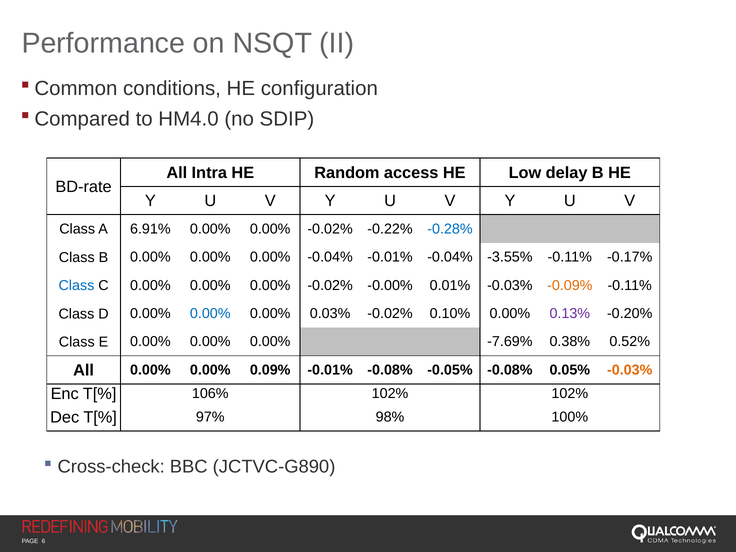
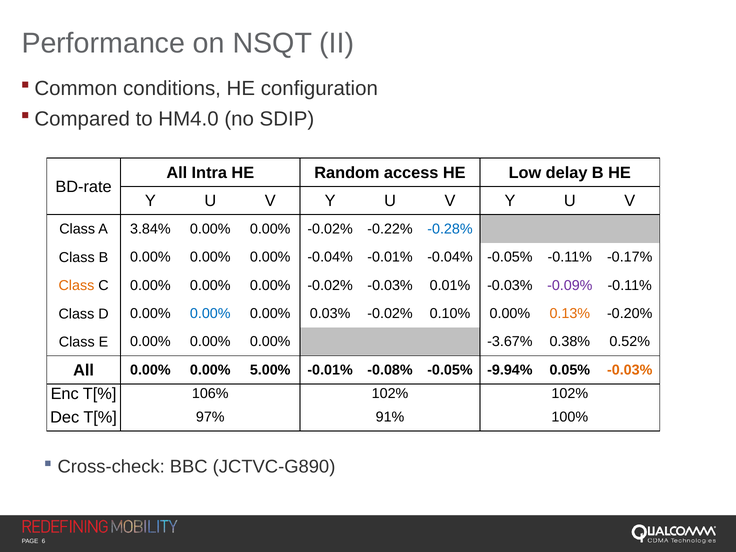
6.91%: 6.91% -> 3.84% (150, 229)
-0.04% -3.55%: -3.55% -> -0.05% (510, 257)
Class colour: blue -> orange (76, 286)
-0.02% -0.00%: -0.00% -> -0.03% (390, 285)
-0.09% colour: orange -> purple (570, 285)
0.13% colour: purple -> orange (570, 314)
-7.69%: -7.69% -> -3.67% (510, 342)
0.09%: 0.09% -> 5.00% (270, 370)
-0.05% -0.08%: -0.08% -> -9.94% (510, 370)
98%: 98% -> 91% (390, 417)
